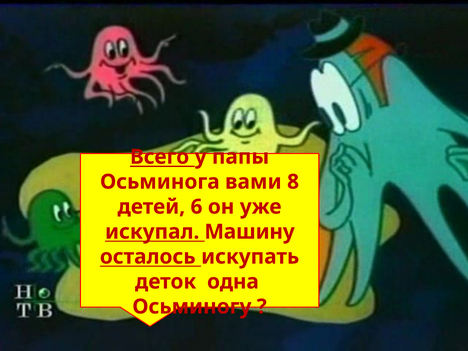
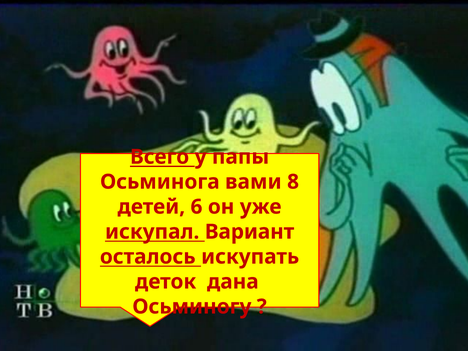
Машину: Машину -> Вариант (249, 232)
одна: одна -> дана (233, 282)
